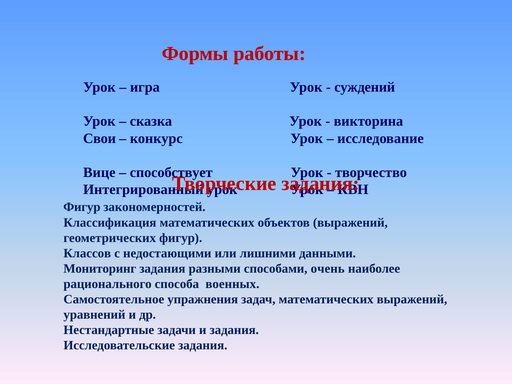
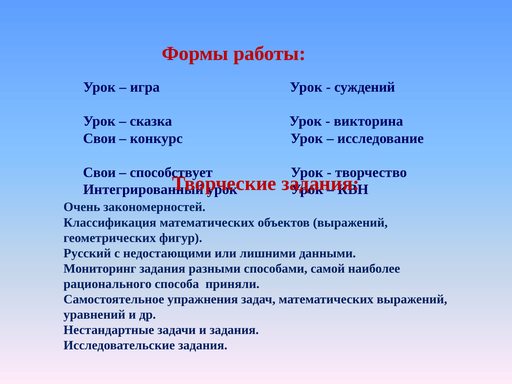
Вице: Вице -> Свои (99, 172)
Фигур: Фигур -> Очень (82, 207)
Классов: Классов -> Русский (87, 253)
очень: очень -> самой (328, 269)
военных: военных -> приняли (232, 284)
